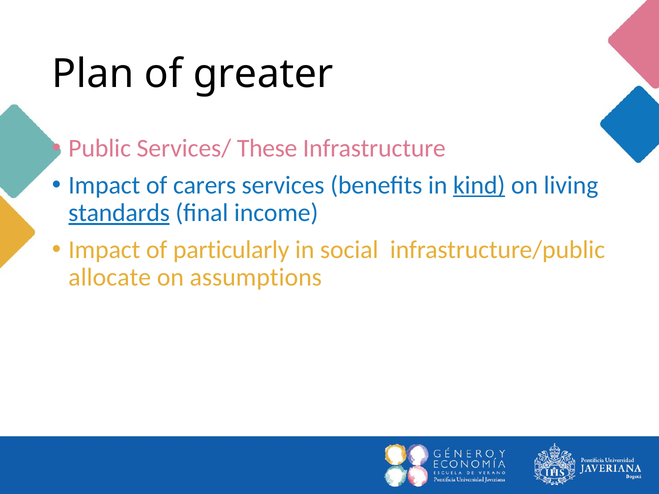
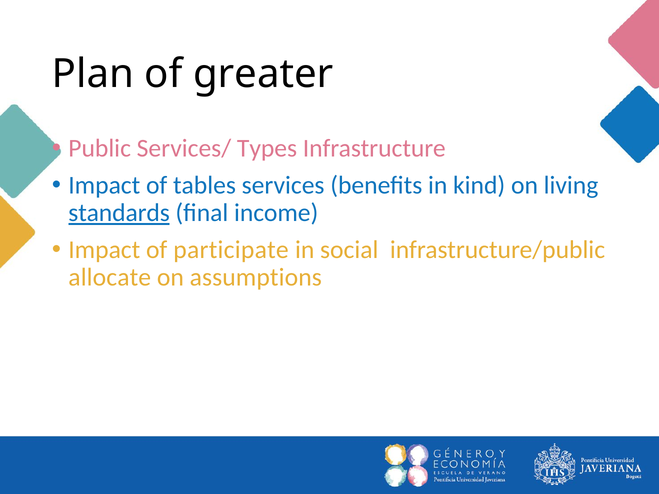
These: These -> Types (267, 149)
carers: carers -> tables (204, 185)
kind underline: present -> none (479, 185)
particularly: particularly -> participate (231, 250)
